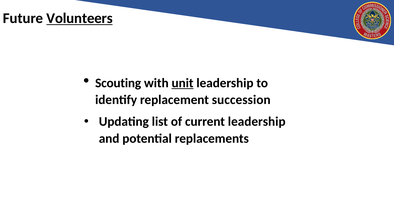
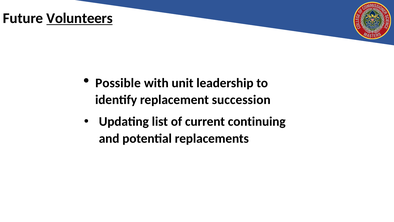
Scouting: Scouting -> Possible (118, 83)
unit underline: present -> none (183, 83)
current leadership: leadership -> continuing (257, 121)
